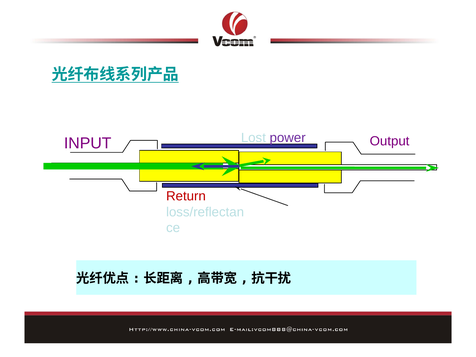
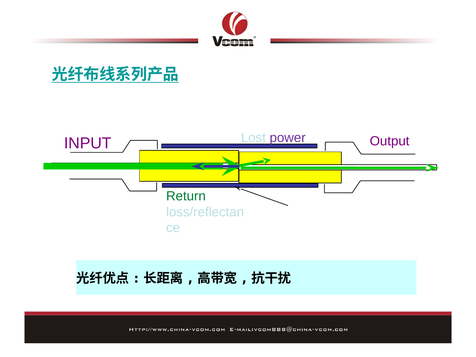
Return colour: red -> green (186, 196)
